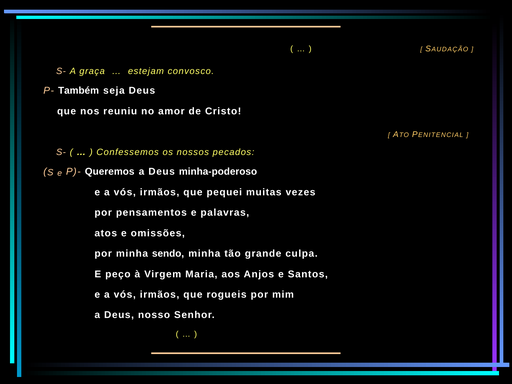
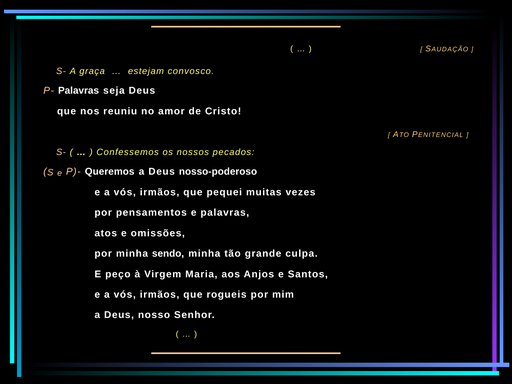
P- Também: Também -> Palavras (79, 91)
minha-poderoso: minha-poderoso -> nosso-poderoso (218, 172)
